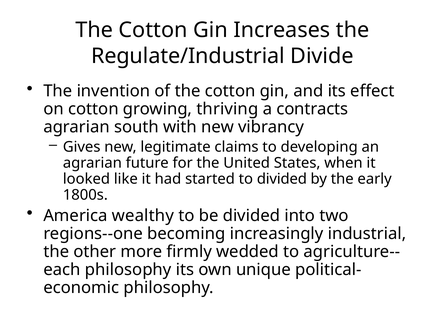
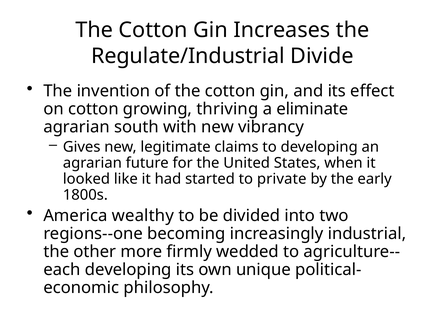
contracts: contracts -> eliminate (312, 109)
to divided: divided -> private (282, 179)
philosophy: philosophy -> developing (128, 270)
